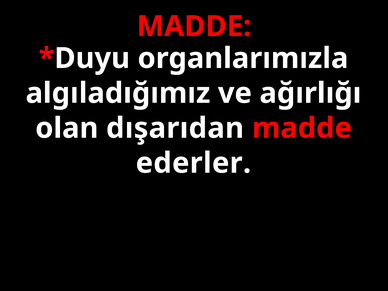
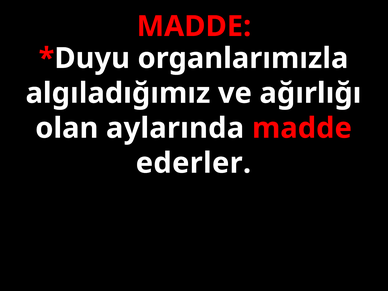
dışarıdan: dışarıdan -> aylarında (175, 128)
